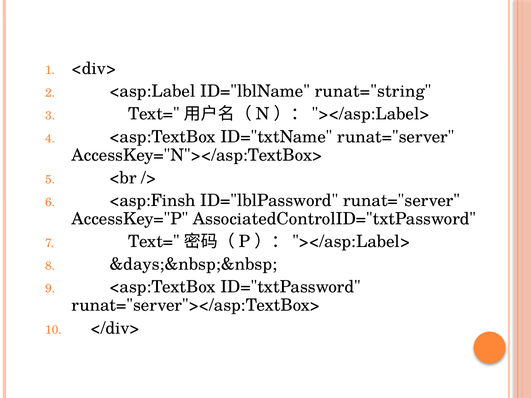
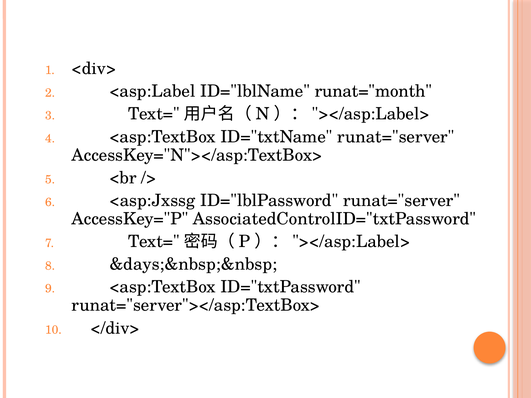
runat="string: runat="string -> runat="month (373, 91)
<asp:Finsh: <asp:Finsh -> <asp:Jxssg (152, 201)
